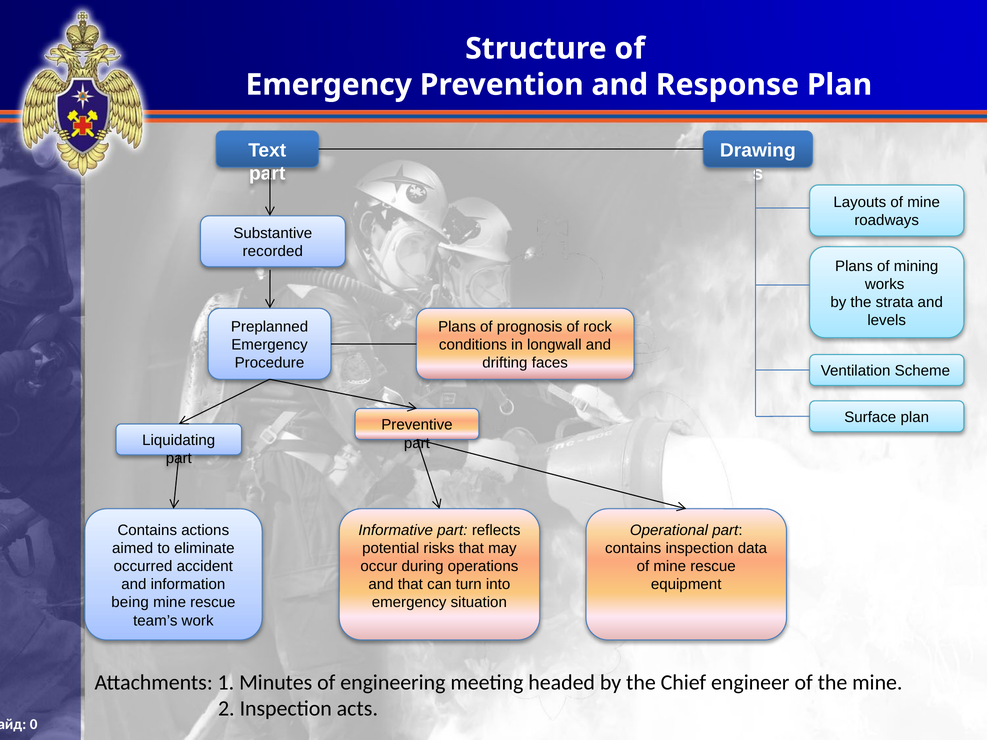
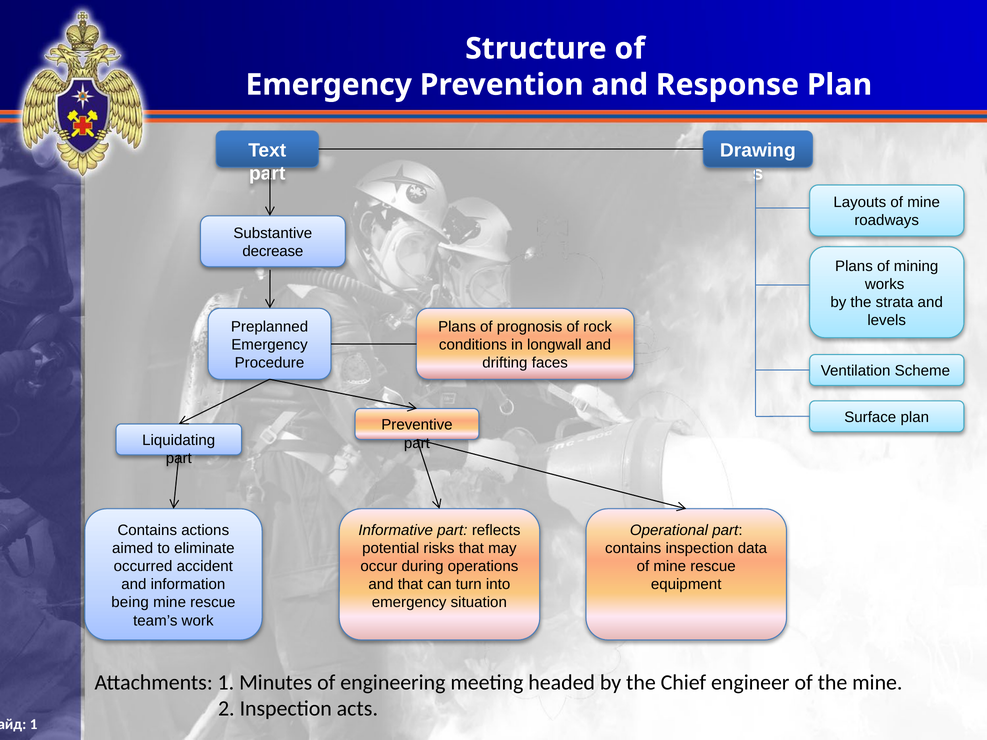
recorded: recorded -> decrease (273, 251)
0: 0 -> 1 (34, 724)
